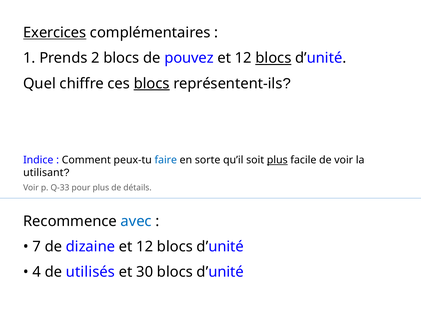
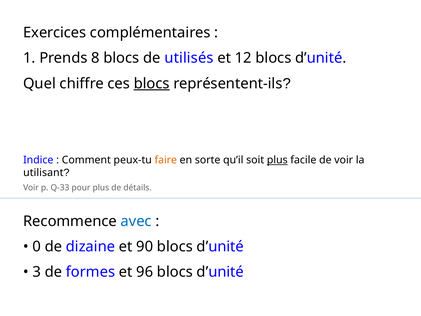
Exercices underline: present -> none (55, 33)
2: 2 -> 8 (96, 58)
pouvez: pouvez -> utilisés (189, 58)
blocs underline: present -> none (273, 58)
faire colour: blue -> orange (166, 160)
7: 7 -> 0 (37, 246)
dizaine et 12: 12 -> 90 (145, 246)
4: 4 -> 3 (37, 272)
utilisés: utilisés -> formes (91, 272)
30: 30 -> 96 (145, 272)
